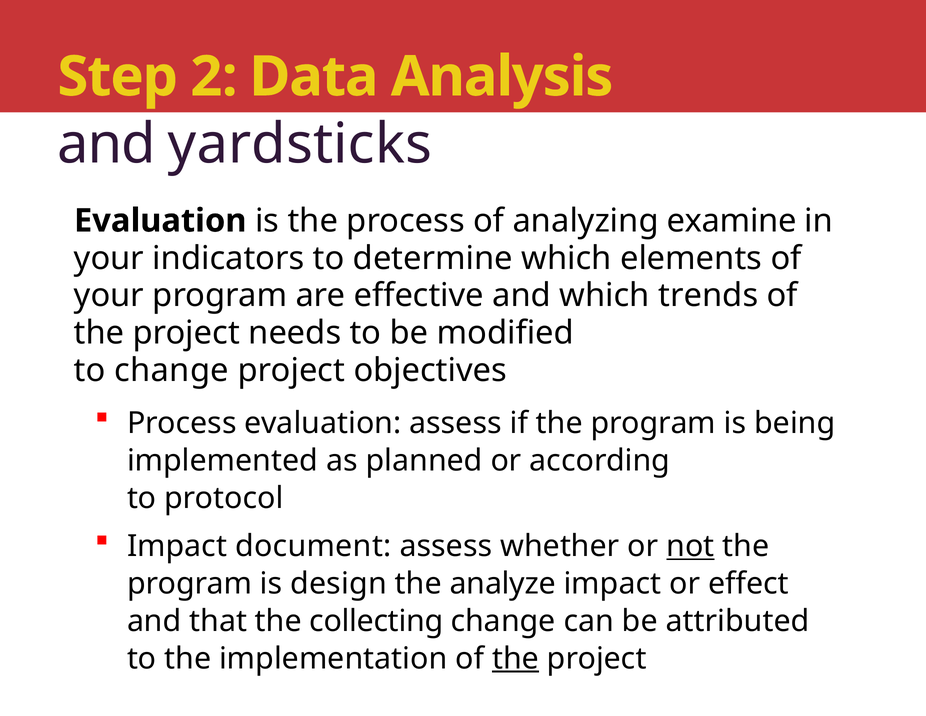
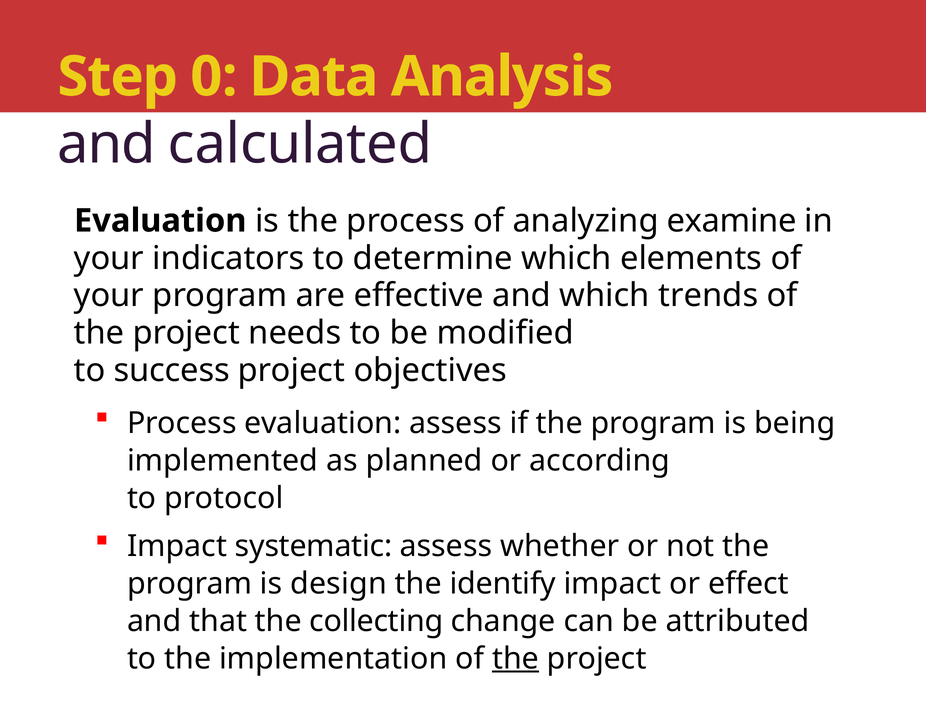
2: 2 -> 0 (214, 77)
yardsticks: yardsticks -> calculated (300, 144)
to change: change -> success (172, 370)
document: document -> systematic (314, 546)
not underline: present -> none (690, 546)
analyze: analyze -> identify (503, 583)
